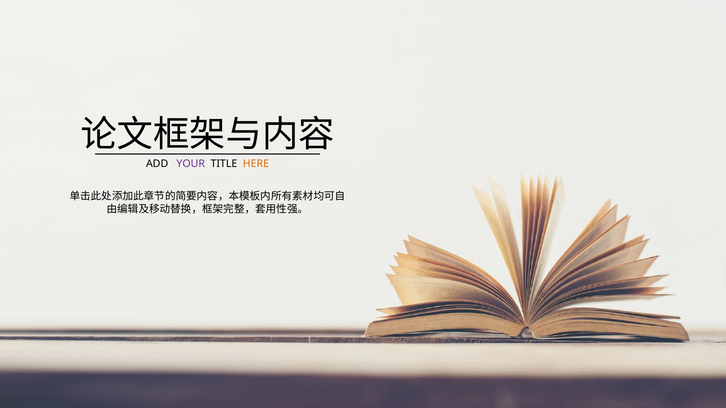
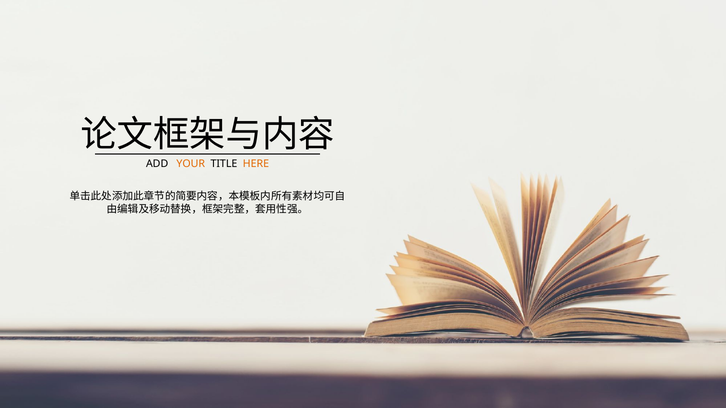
YOUR colour: purple -> orange (191, 164)
